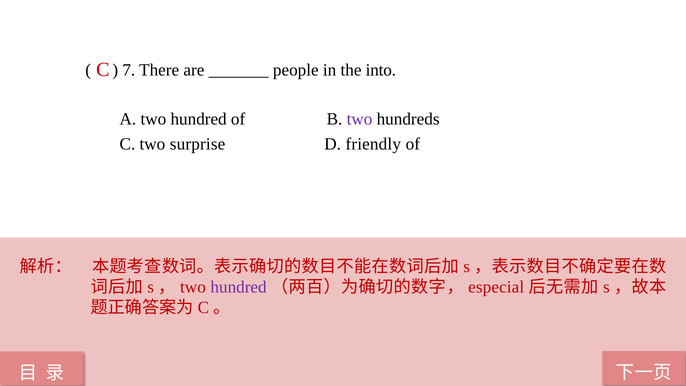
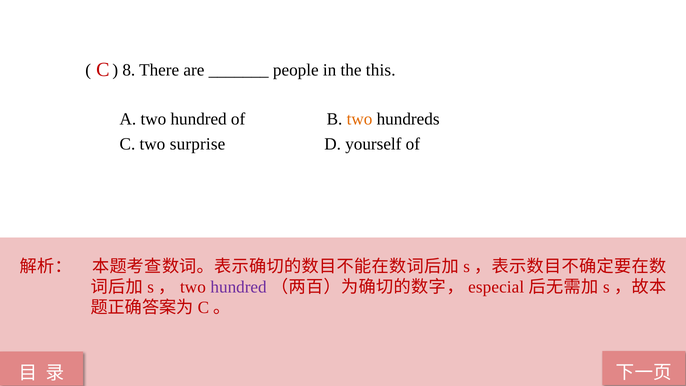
7: 7 -> 8 (129, 70)
into: into -> this (381, 70)
two colour: purple -> orange (359, 119)
friendly: friendly -> yourself (373, 144)
